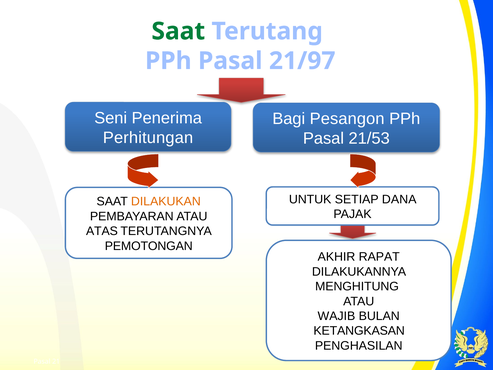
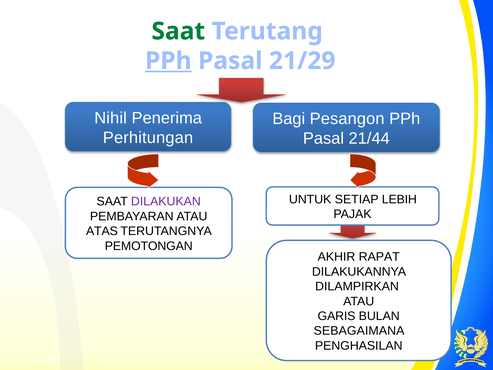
PPh underline: none -> present (168, 61)
21/97: 21/97 -> 21/29 (302, 61)
Seni: Seni -> Nihil (111, 118)
21/53: 21/53 -> 21/44 (369, 138)
DANA: DANA -> LEBIH (399, 199)
DILAKUKAN colour: orange -> purple (166, 201)
MENGHITUNG: MENGHITUNG -> DILAMPIRKAN (357, 286)
WAJIB: WAJIB -> GARIS (337, 316)
KETANGKASAN: KETANGKASAN -> SEBAGAIMANA (359, 331)
